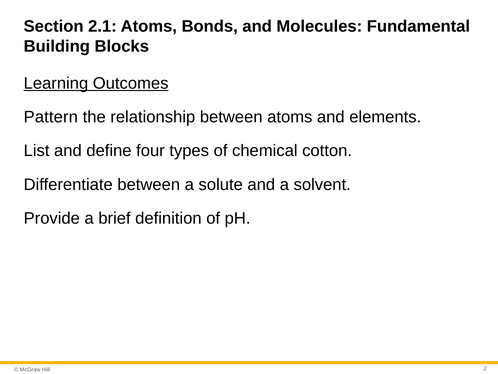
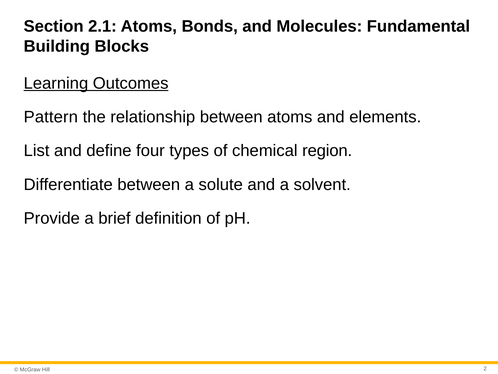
cotton: cotton -> region (327, 151)
